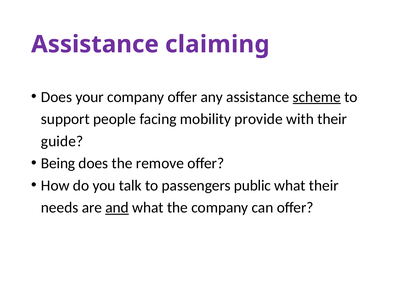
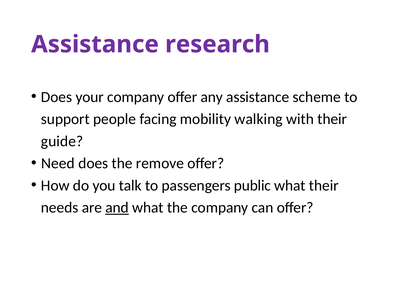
claiming: claiming -> research (217, 44)
scheme underline: present -> none (317, 97)
provide: provide -> walking (259, 119)
Being: Being -> Need (58, 163)
